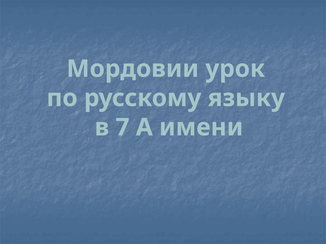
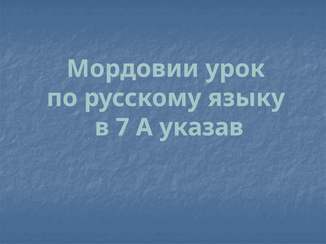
имени: имени -> указав (201, 128)
